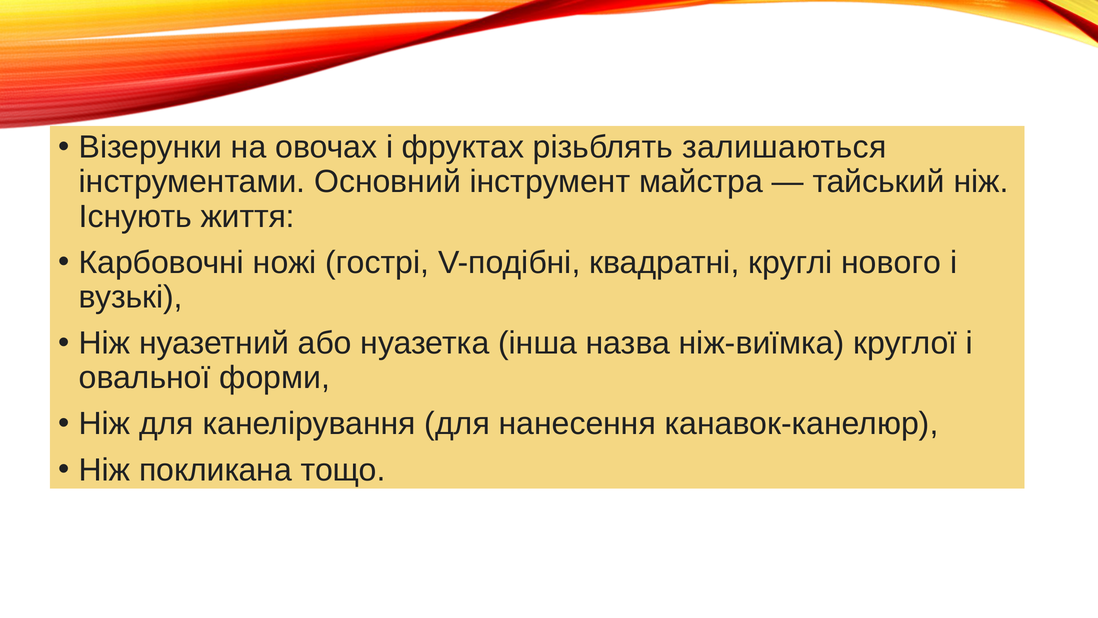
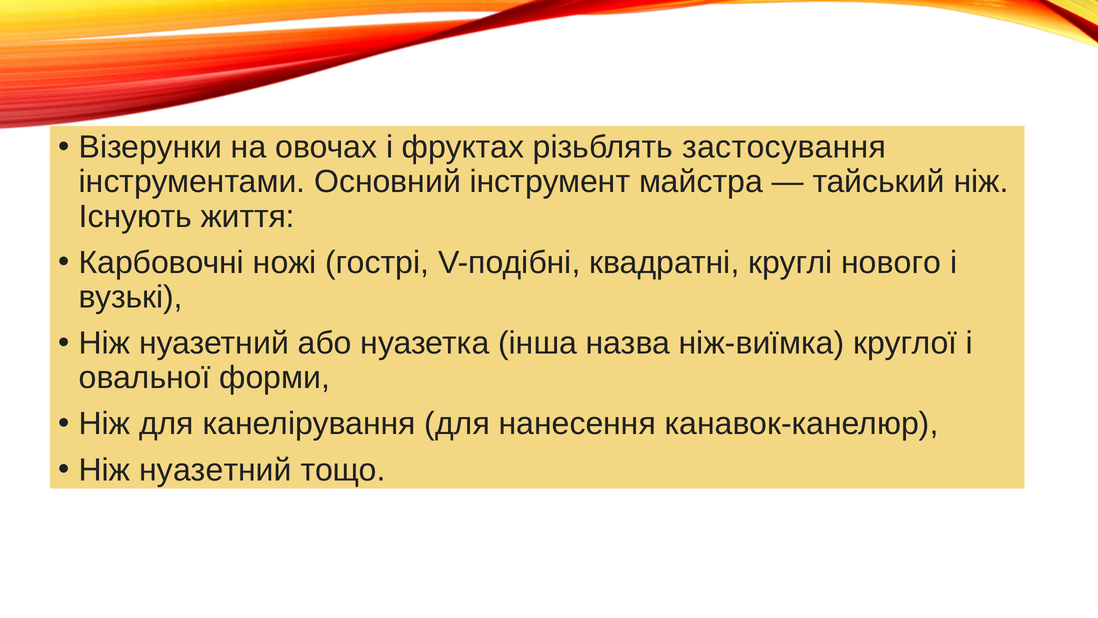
залишаються: залишаються -> застосування (784, 147)
покликана: покликана -> нуазетний (215, 470)
